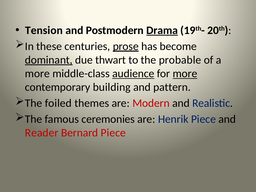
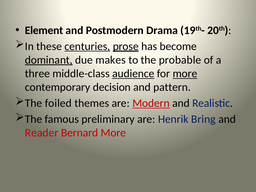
Tension: Tension -> Element (44, 30)
Drama underline: present -> none (162, 30)
centuries underline: none -> present (87, 46)
thwart: thwart -> makes (111, 60)
more: more -> three (37, 74)
building: building -> decision (112, 87)
Modern underline: none -> present (151, 103)
ceremonies: ceremonies -> preliminary (108, 119)
Henrik Piece: Piece -> Bring (203, 119)
Bernard Piece: Piece -> More (113, 133)
